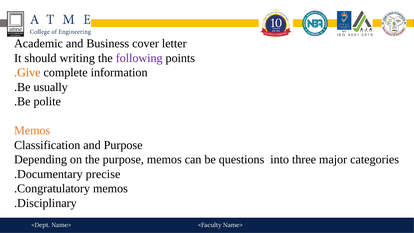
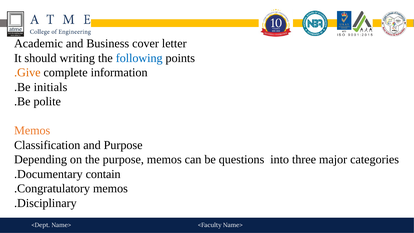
following colour: purple -> blue (139, 58)
usually: usually -> initials (51, 87)
precise: precise -> contain (103, 174)
